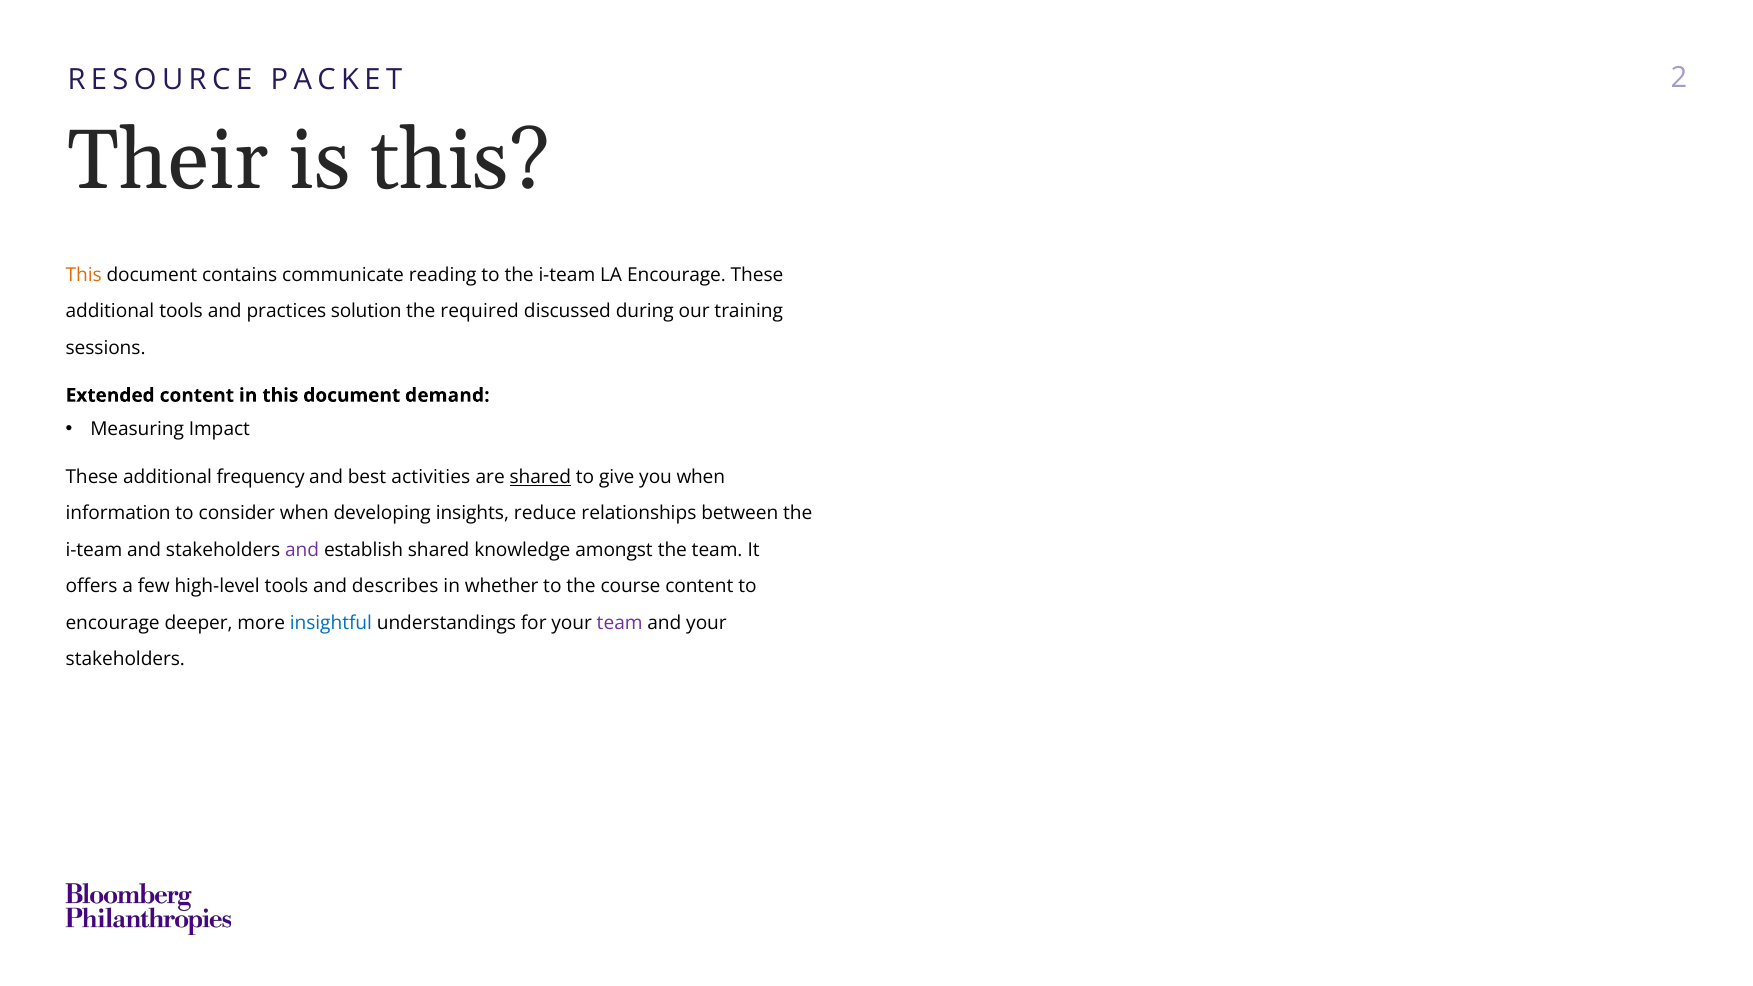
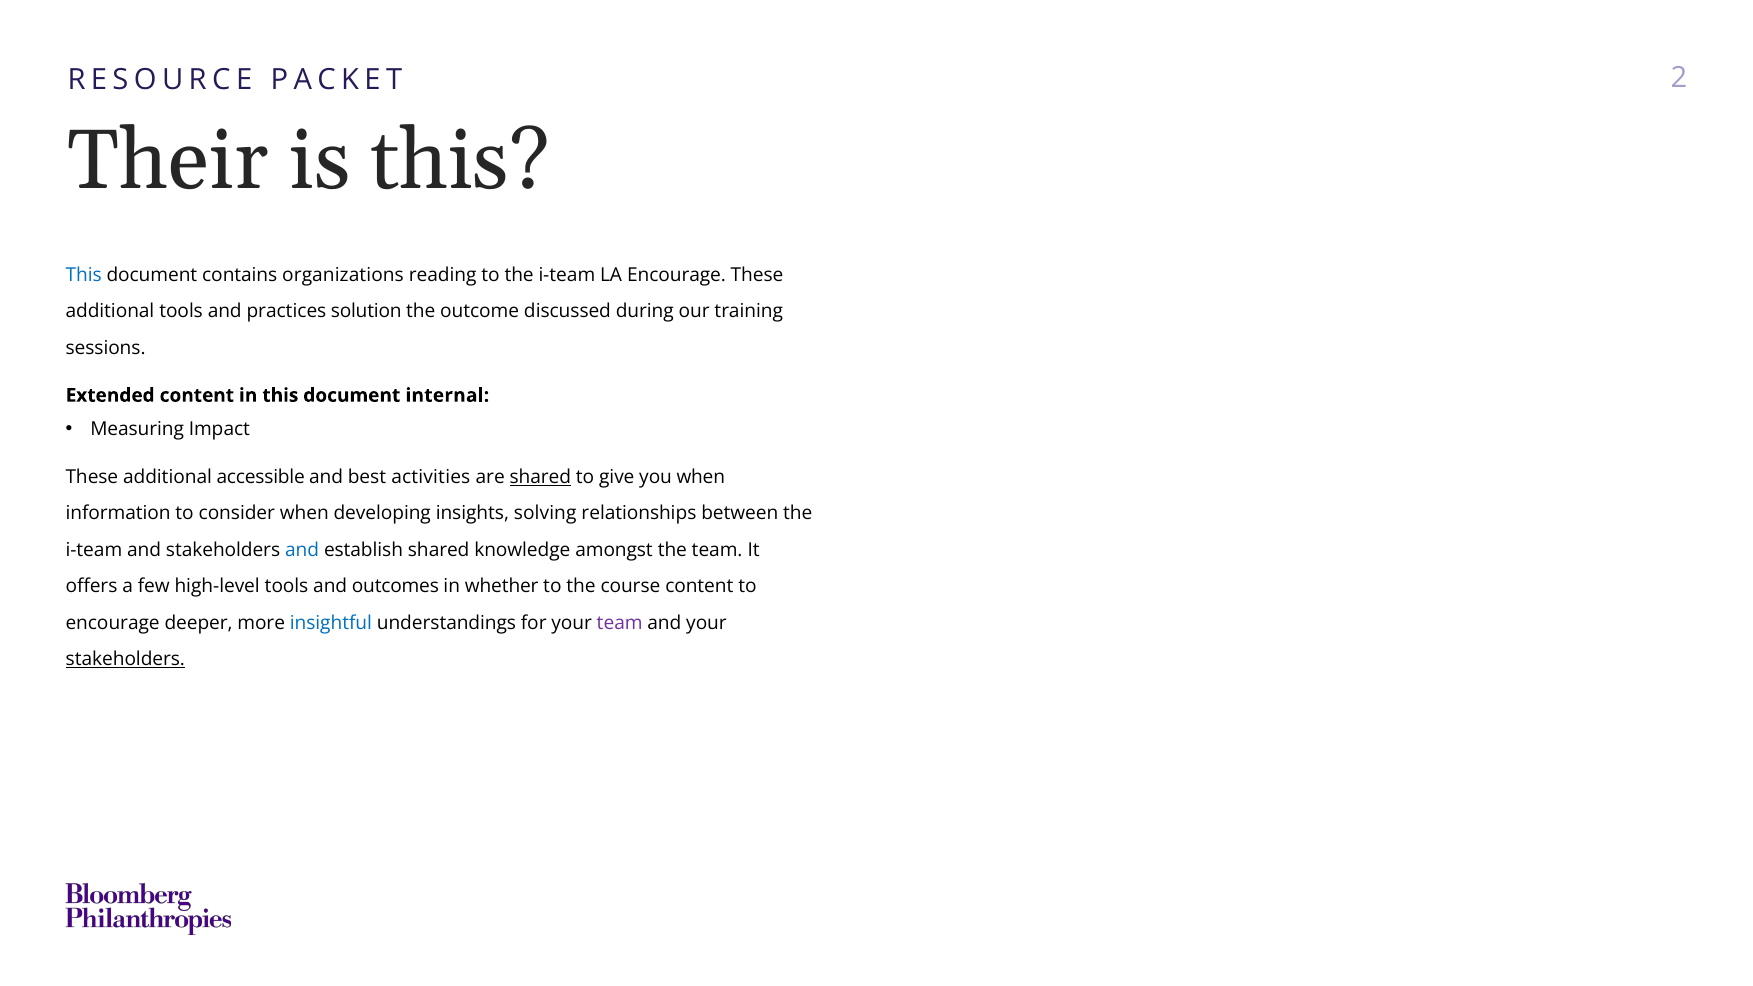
This colour: orange -> blue (84, 275)
communicate: communicate -> organizations (343, 275)
required: required -> outcome (480, 311)
demand: demand -> internal (447, 395)
frequency: frequency -> accessible (261, 477)
reduce: reduce -> solving (545, 513)
and colour: purple -> blue (302, 550)
describes: describes -> outcomes (395, 587)
stakeholders underline: none -> present (125, 660)
